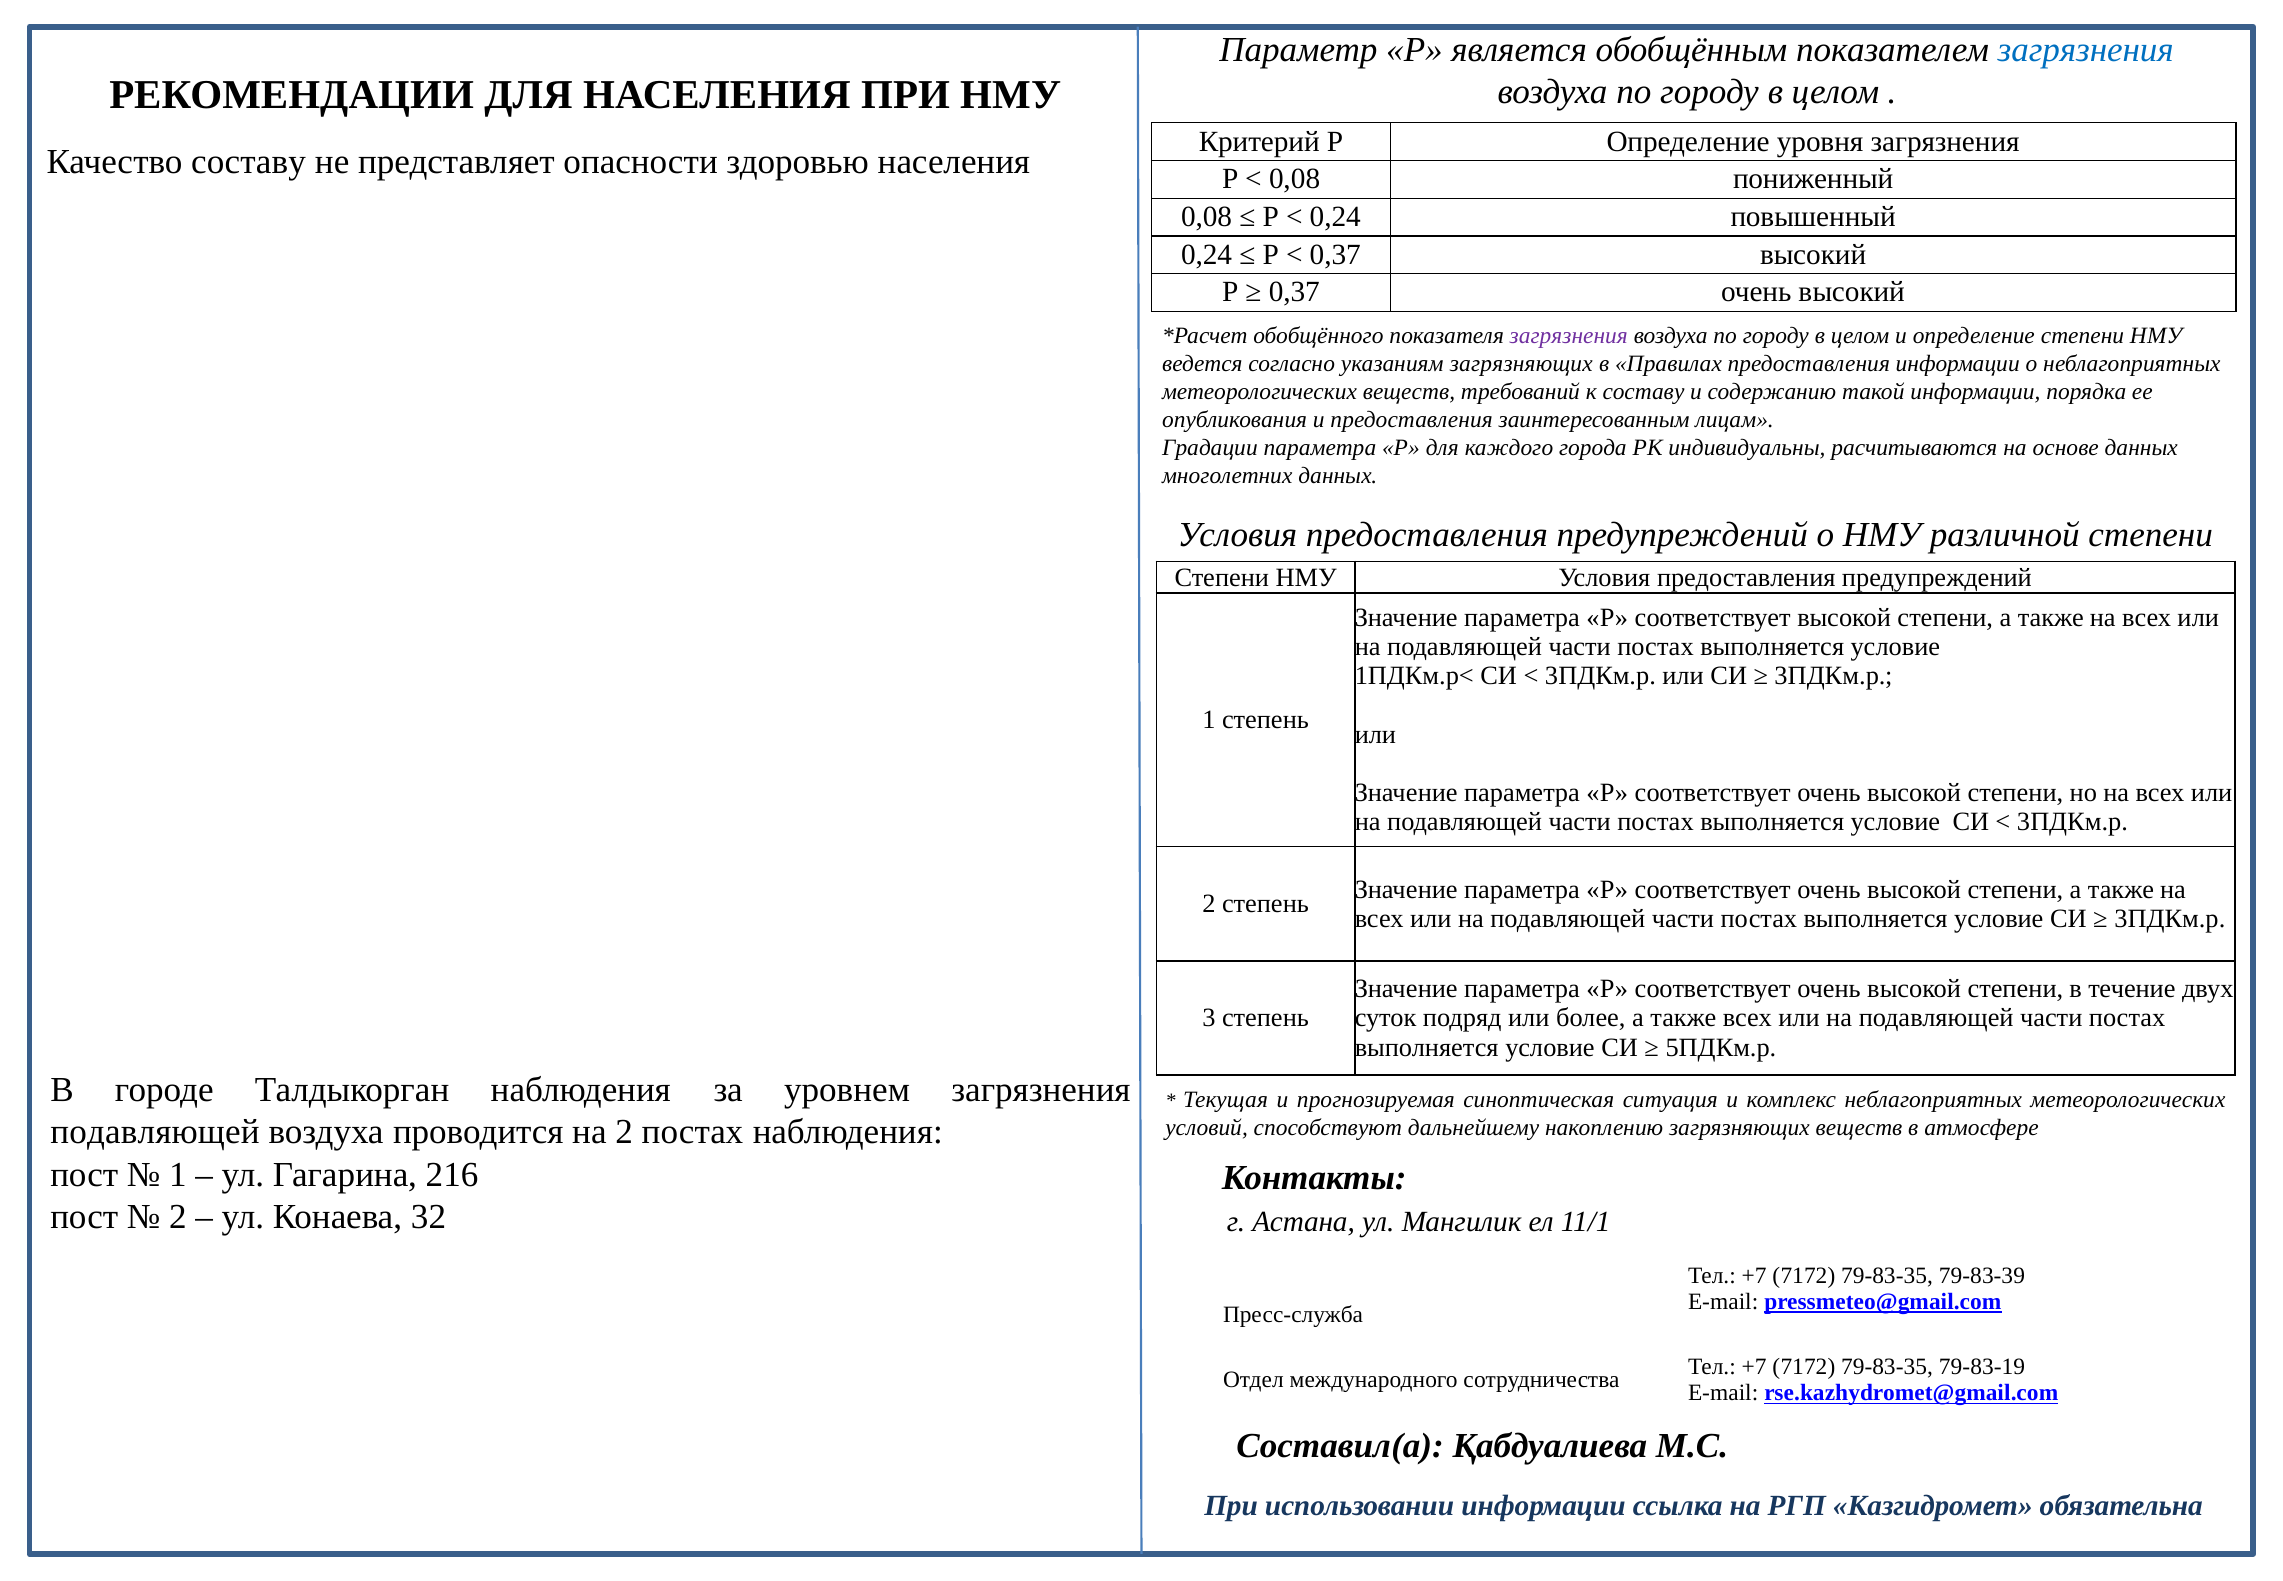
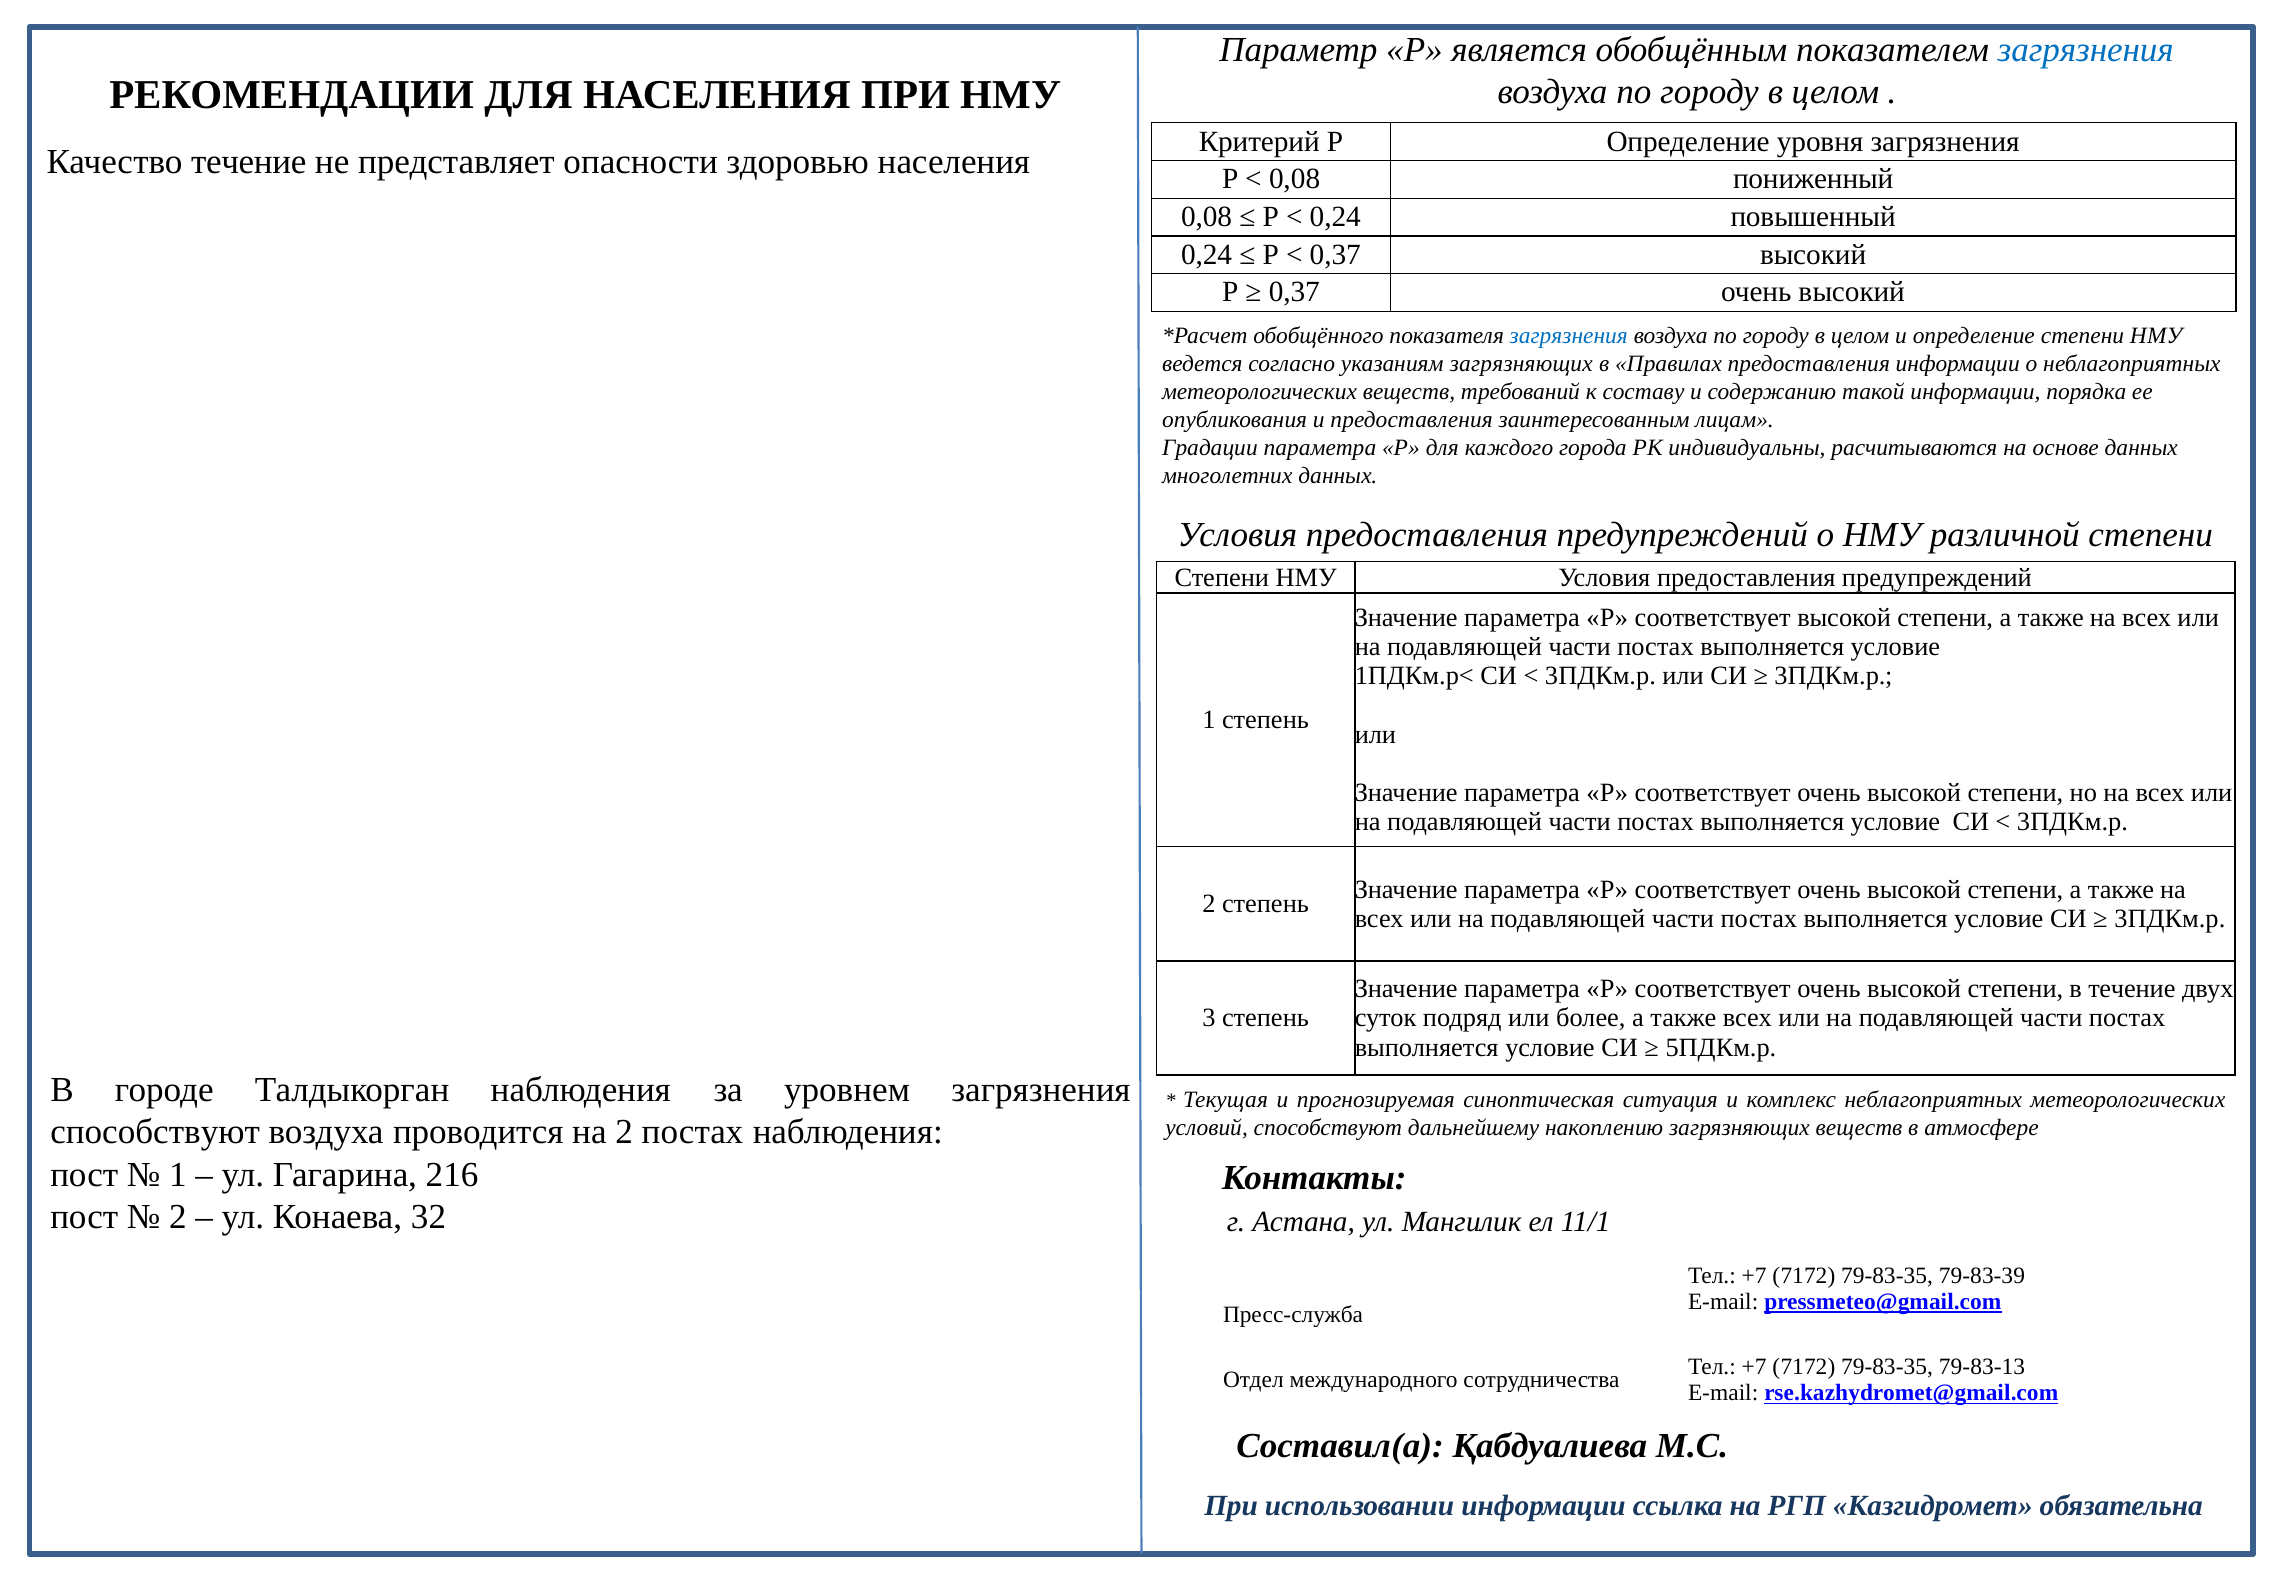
Качество составу: составу -> течение (249, 162)
загрязнения colour: purple -> blue (1569, 335)
подавляющей: подавляющей -> способствуют (155, 1132)
79-83-19: 79-83-19 -> 79-83-13 (1982, 1366)
